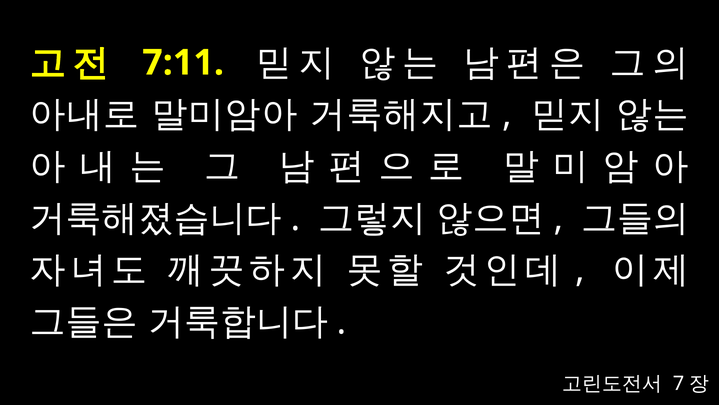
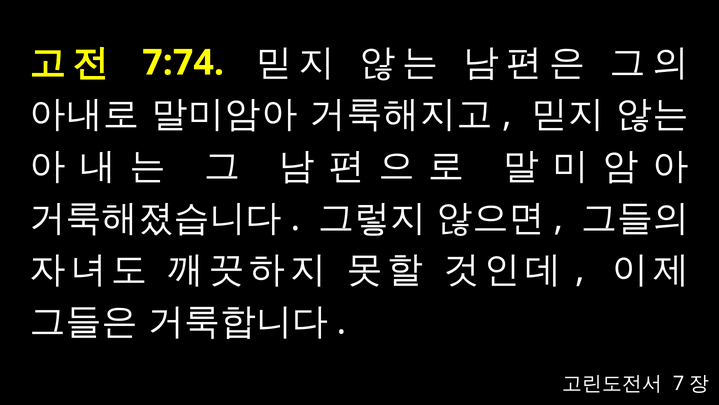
7:11: 7:11 -> 7:74 (183, 63)
